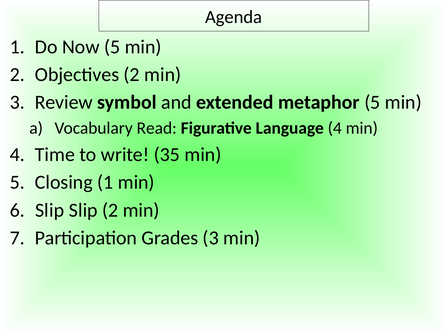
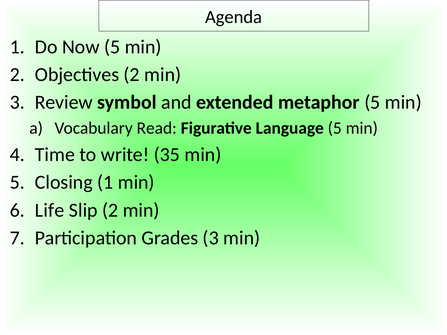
Language 4: 4 -> 5 (335, 128)
Slip: Slip -> Life (50, 210)
